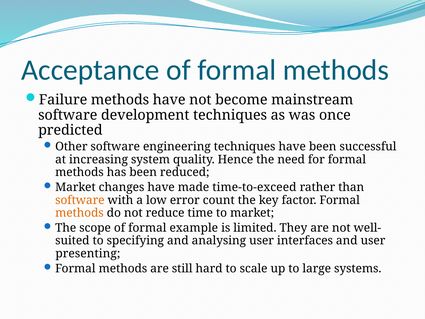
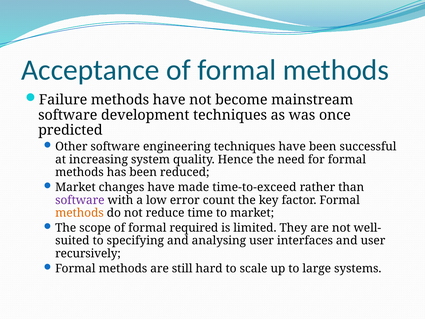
software colour: orange -> purple (80, 200)
example: example -> required (194, 228)
presenting: presenting -> recursively (88, 253)
